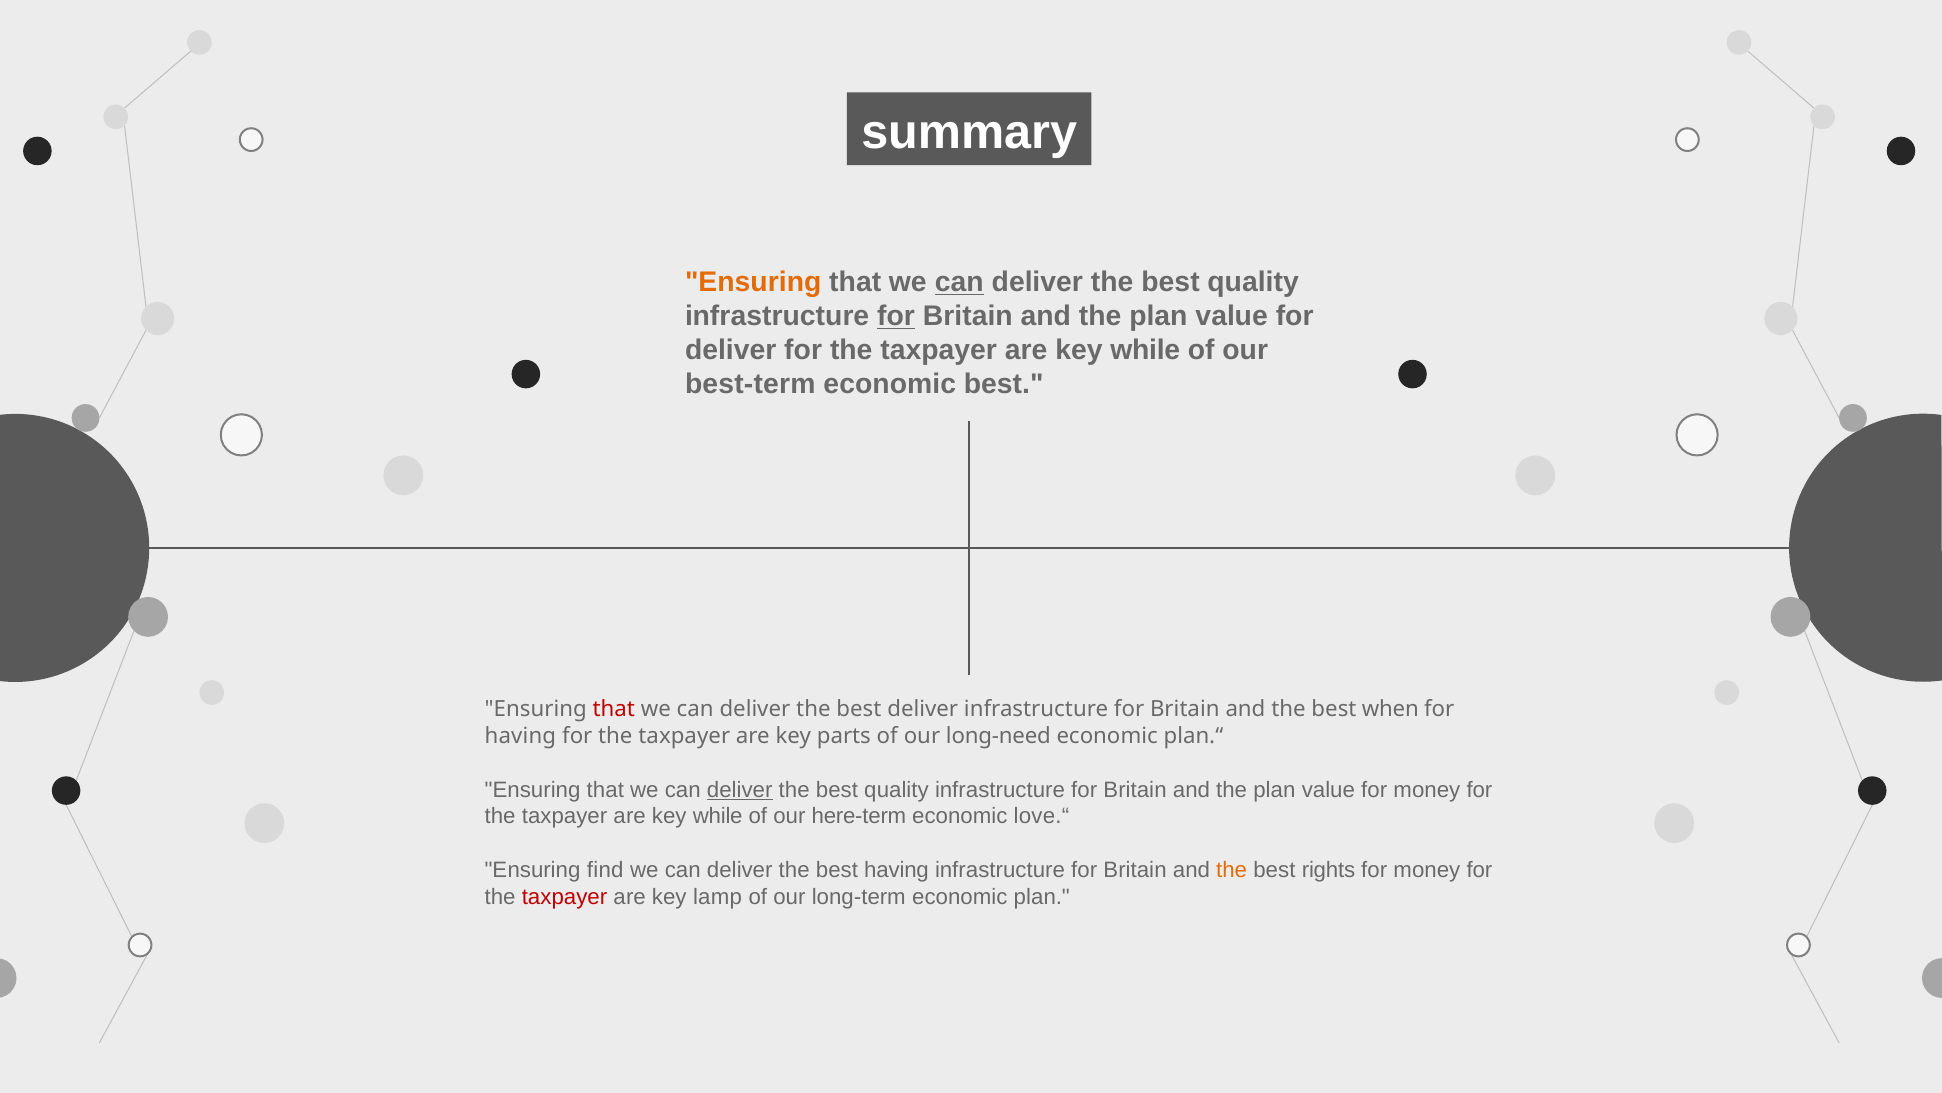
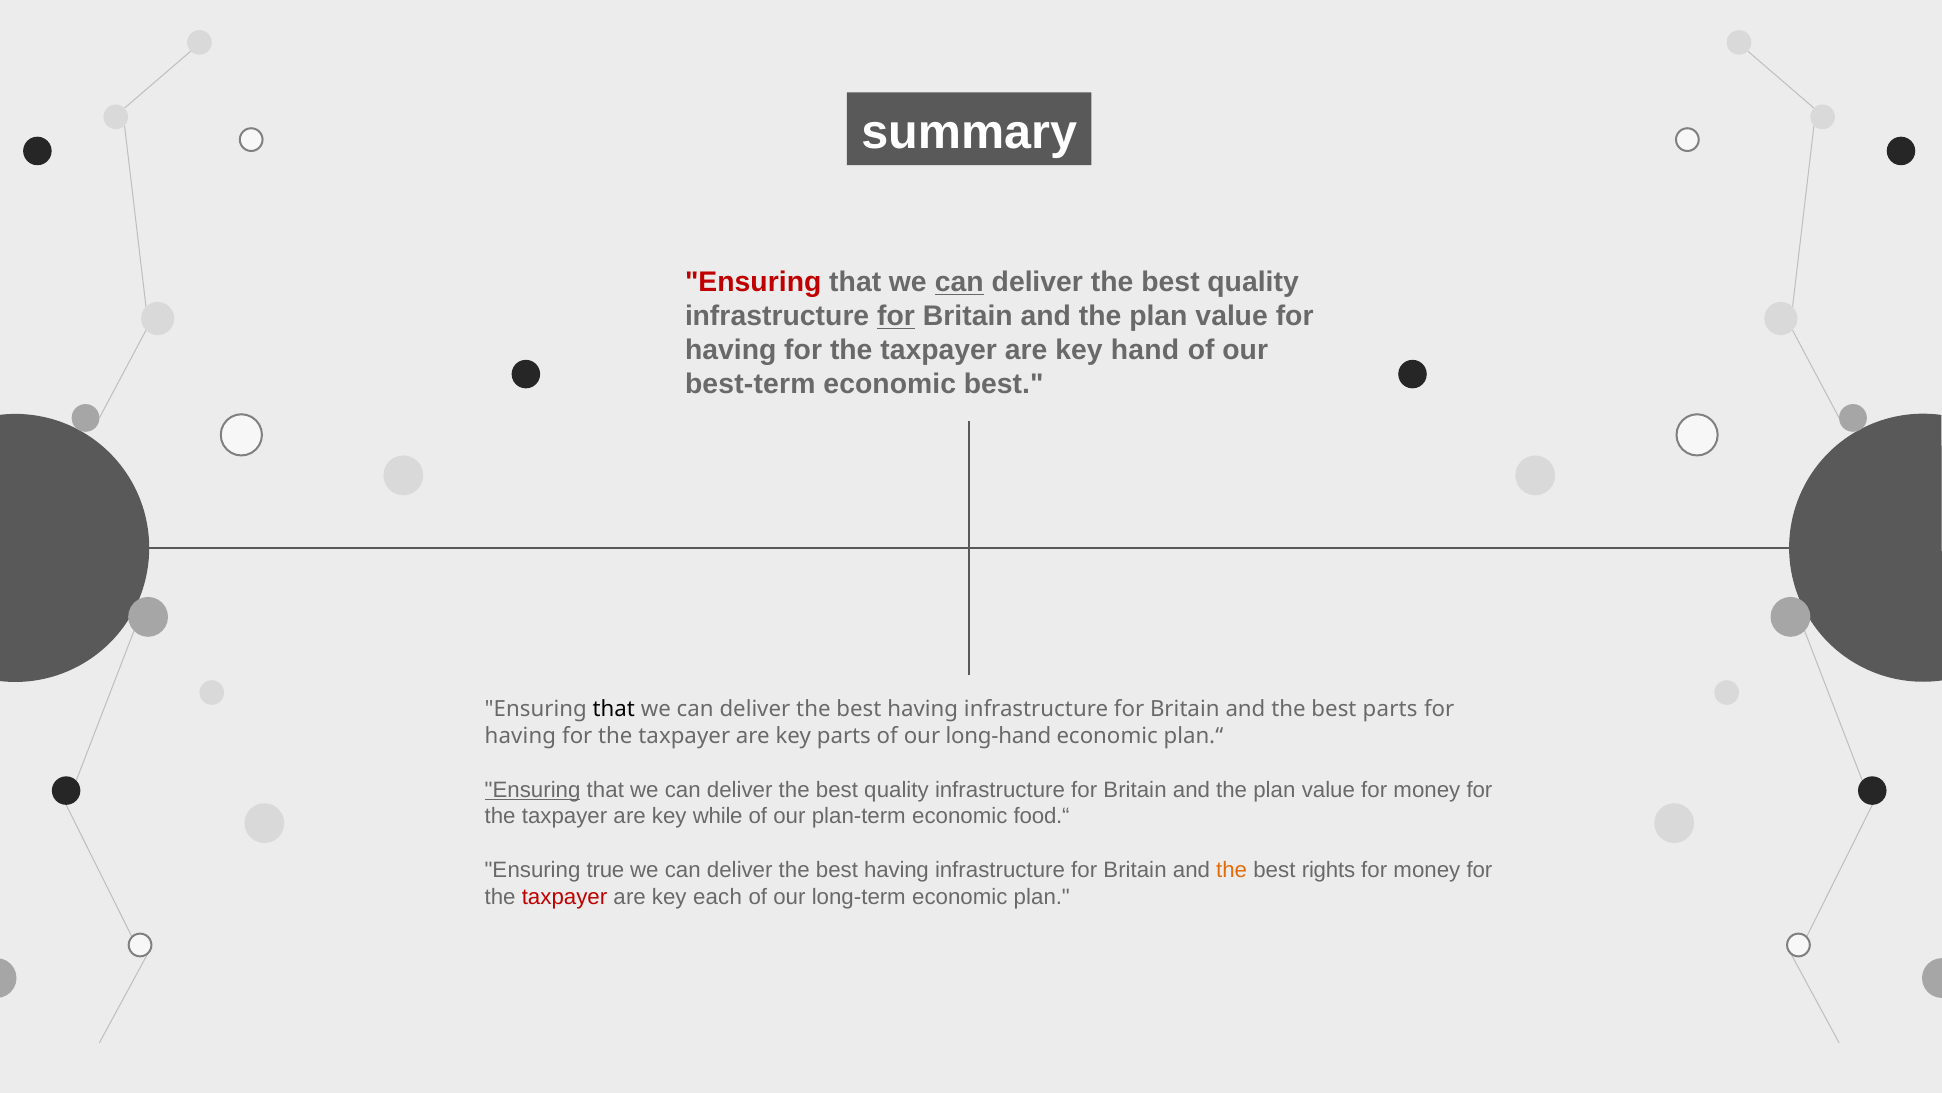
Ensuring colour: orange -> red (753, 282)
deliver: deliver -> having (731, 350)
while: while -> hand (1145, 350)
that colour: red -> black (614, 709)
deliver: deliver -> having (923, 709)
best when: when -> parts (1390, 709)
long-need: long-need -> long-hand (998, 736)
Ensuring underline: none -> present (533, 789)
deliver underline: present -> none (740, 789)
here-term: here-term -> plan-term (859, 816)
love.“: love.“ -> food.“ (1042, 816)
find: find -> true (605, 869)
lamp: lamp -> each (717, 896)
